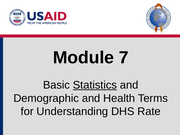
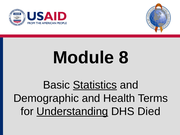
7: 7 -> 8 (124, 58)
Understanding underline: none -> present (72, 111)
Rate: Rate -> Died (149, 111)
